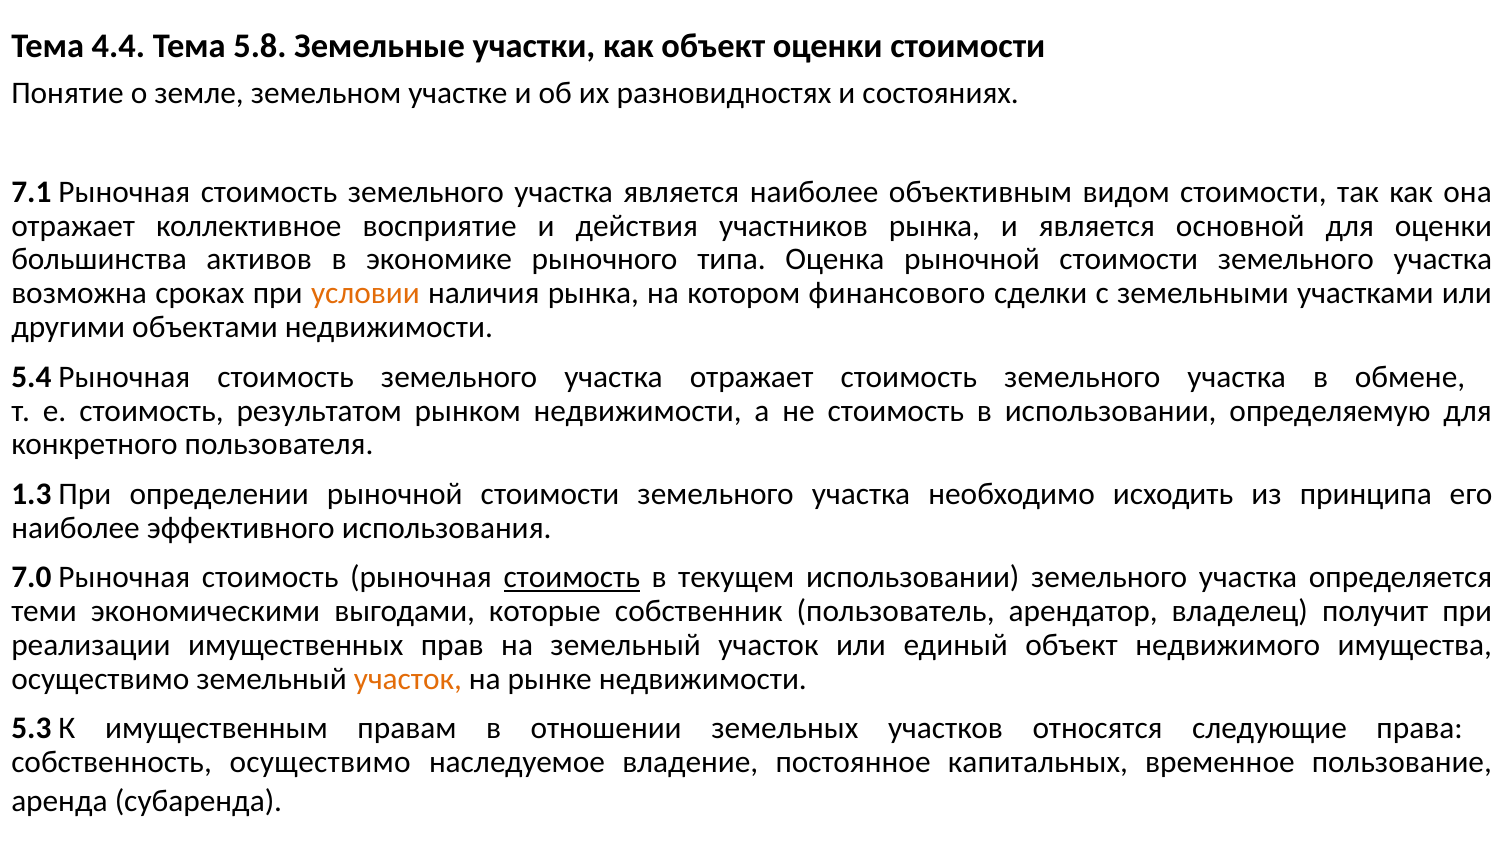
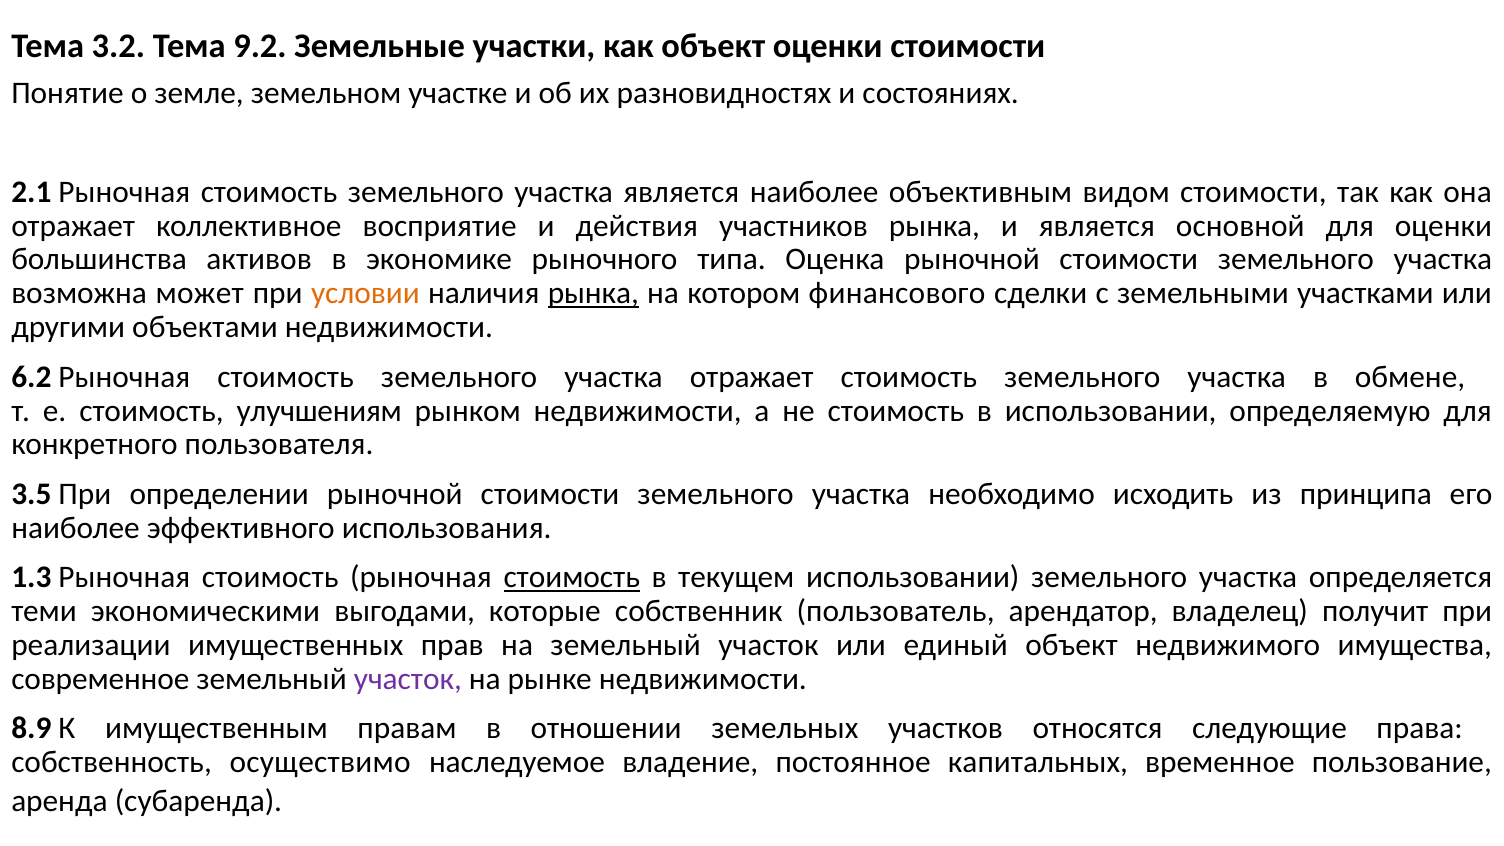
4.4: 4.4 -> 3.2 (118, 47)
5.8: 5.8 -> 9.2 (260, 47)
7.1: 7.1 -> 2.1 (31, 192)
сроках: сроках -> может (200, 293)
рынка underline: none -> present (593, 293)
5.4: 5.4 -> 6.2 (31, 377)
результатом: результатом -> улучшениям (319, 411)
1.3: 1.3 -> 3.5 (31, 494)
7.0: 7.0 -> 1.3 (31, 577)
осуществимо: осуществимо -> современное (100, 679)
участок colour: orange -> purple (408, 679)
5.3: 5.3 -> 8.9 (31, 728)
